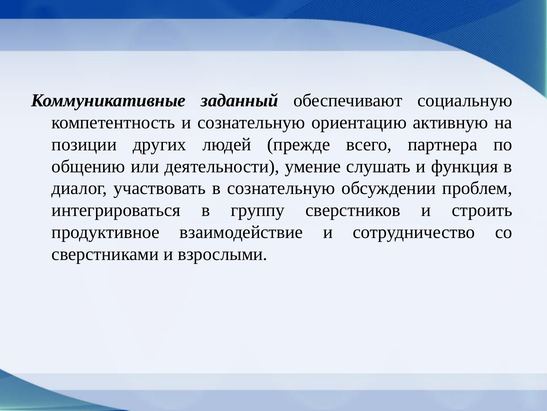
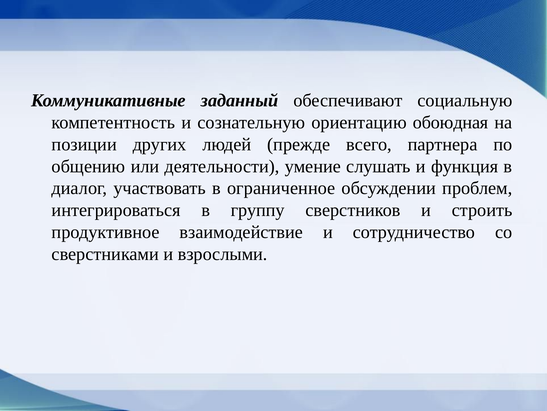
активную: активную -> обоюдная (451, 122)
в сознательную: сознательную -> ограниченное (281, 188)
